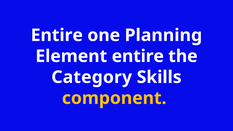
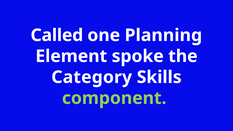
Entire: Entire -> Called (57, 35)
Element entire: entire -> spoke (138, 56)
component colour: yellow -> light green (114, 98)
